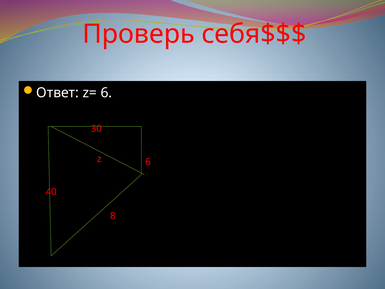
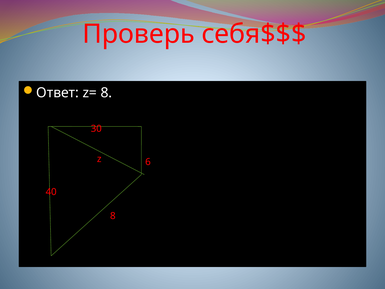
z= 6: 6 -> 8 (106, 93)
